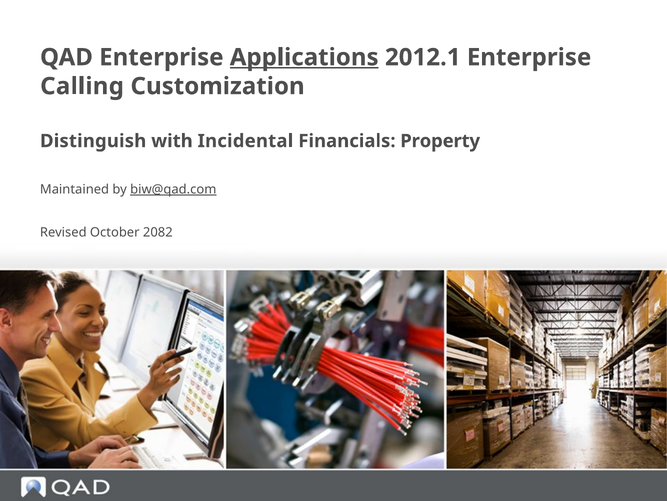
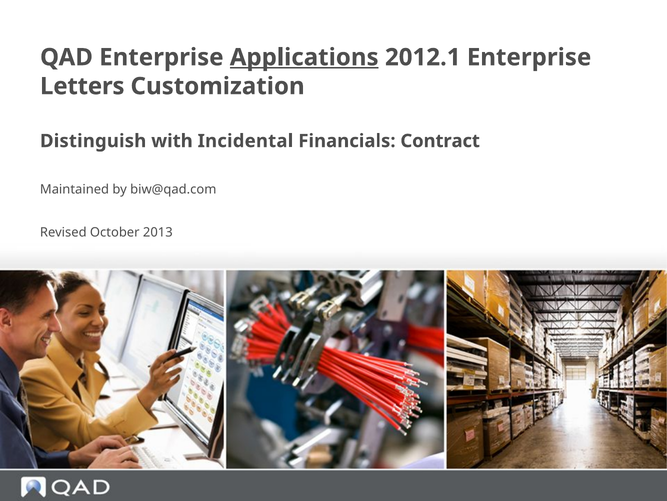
Calling: Calling -> Letters (82, 86)
Property: Property -> Contract (440, 141)
biw@qad.com underline: present -> none (173, 189)
2082: 2082 -> 2013 (158, 232)
